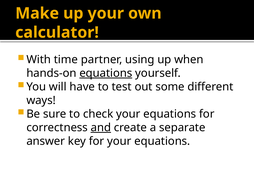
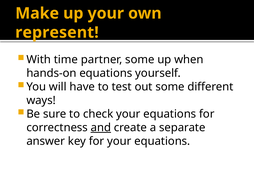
calculator: calculator -> represent (57, 32)
partner using: using -> some (140, 59)
equations underline: present -> none (106, 73)
